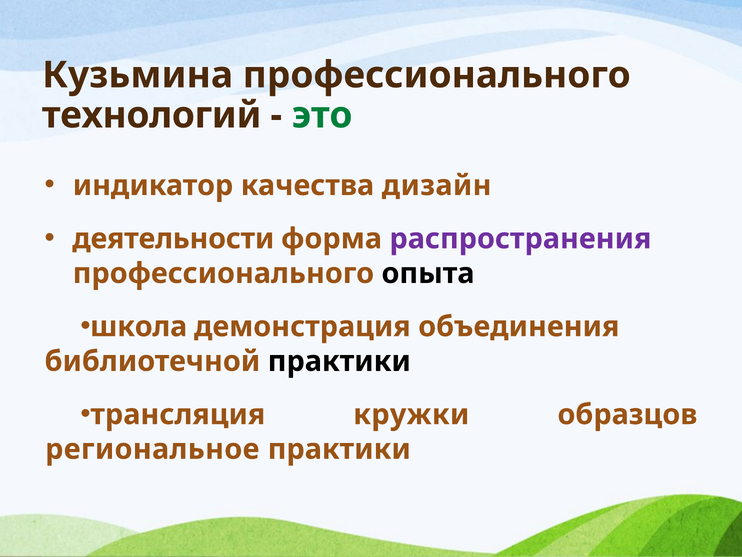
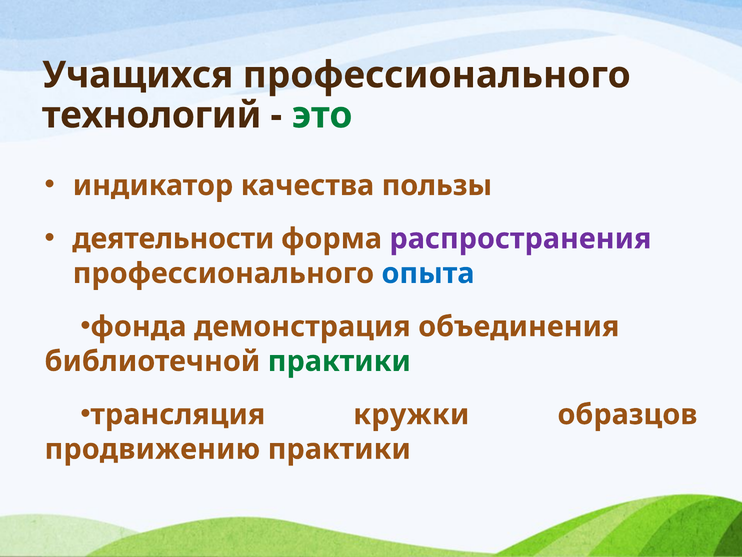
Кузьмина: Кузьмина -> Учащихся (138, 75)
дизайн: дизайн -> пользы (437, 185)
опыта colour: black -> blue (428, 273)
школа: школа -> фонда (138, 326)
практики colour: black -> green (339, 361)
региональное: региональное -> продвижению (152, 449)
